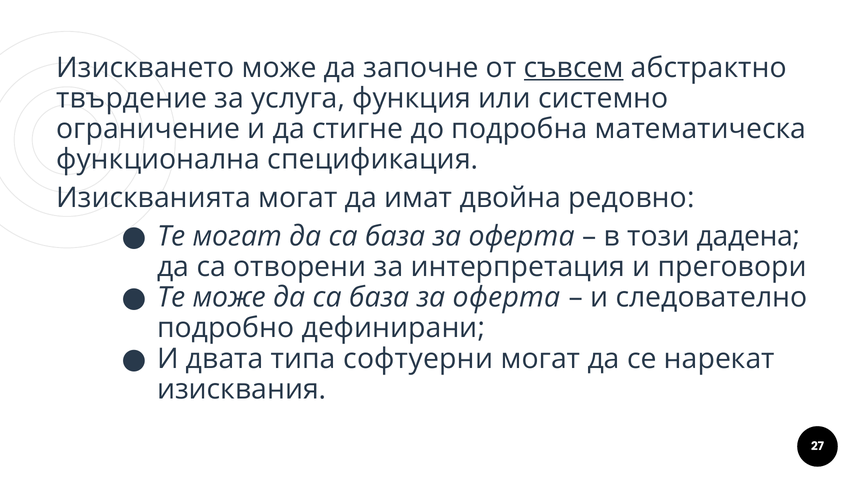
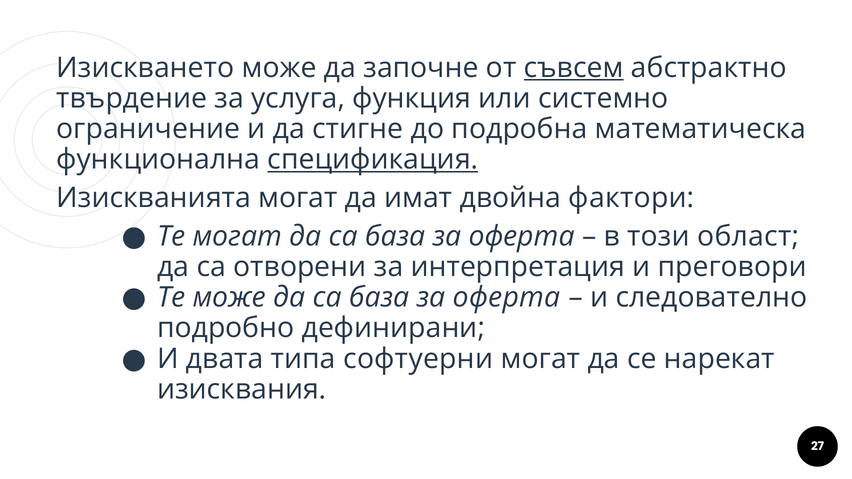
спецификация underline: none -> present (373, 160)
редовно: редовно -> фактори (631, 198)
дадена: дадена -> област (748, 236)
